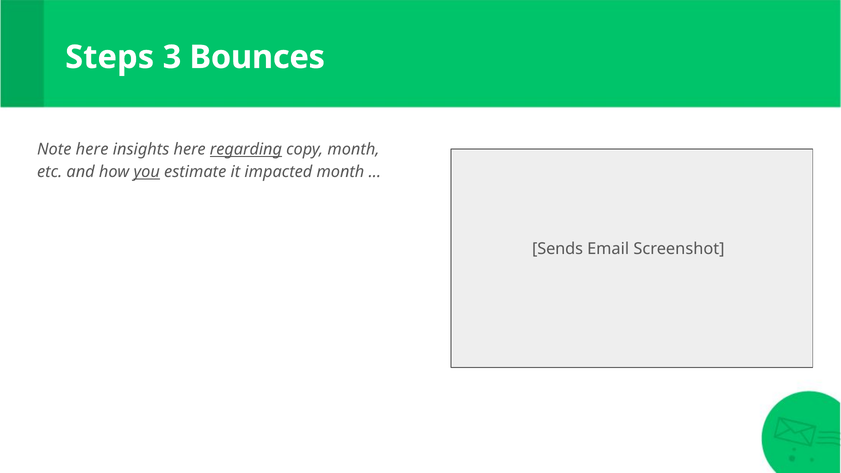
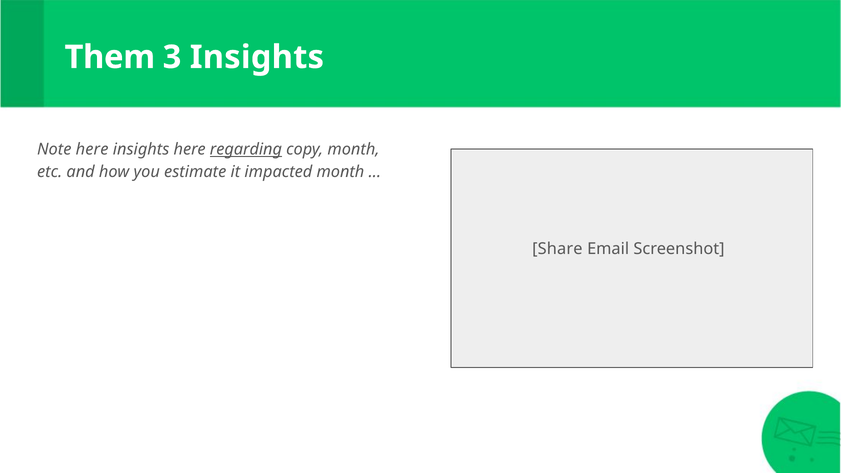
Steps: Steps -> Them (110, 57)
3 Bounces: Bounces -> Insights (257, 57)
you underline: present -> none (147, 172)
Sends: Sends -> Share (557, 249)
